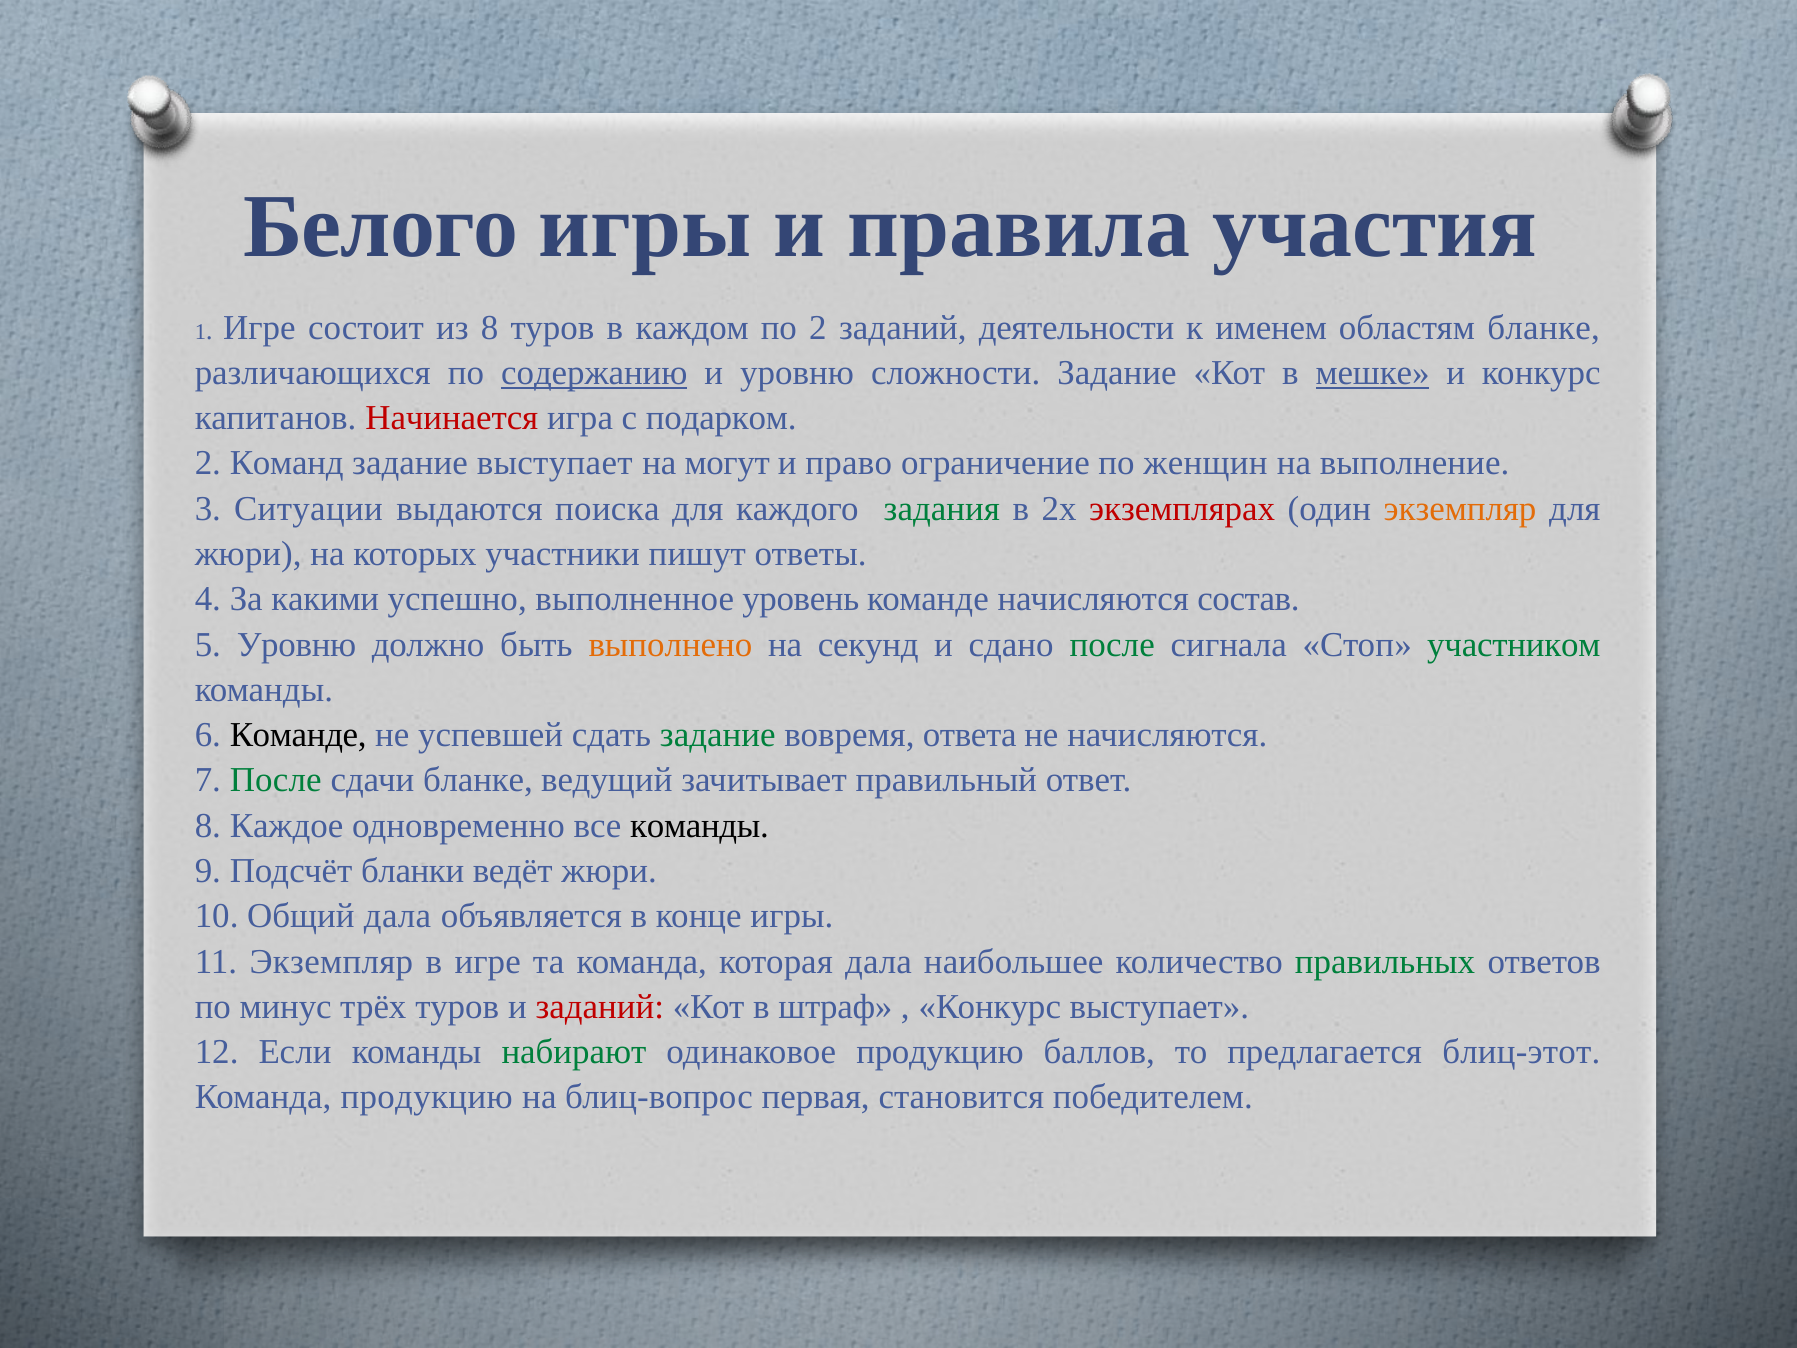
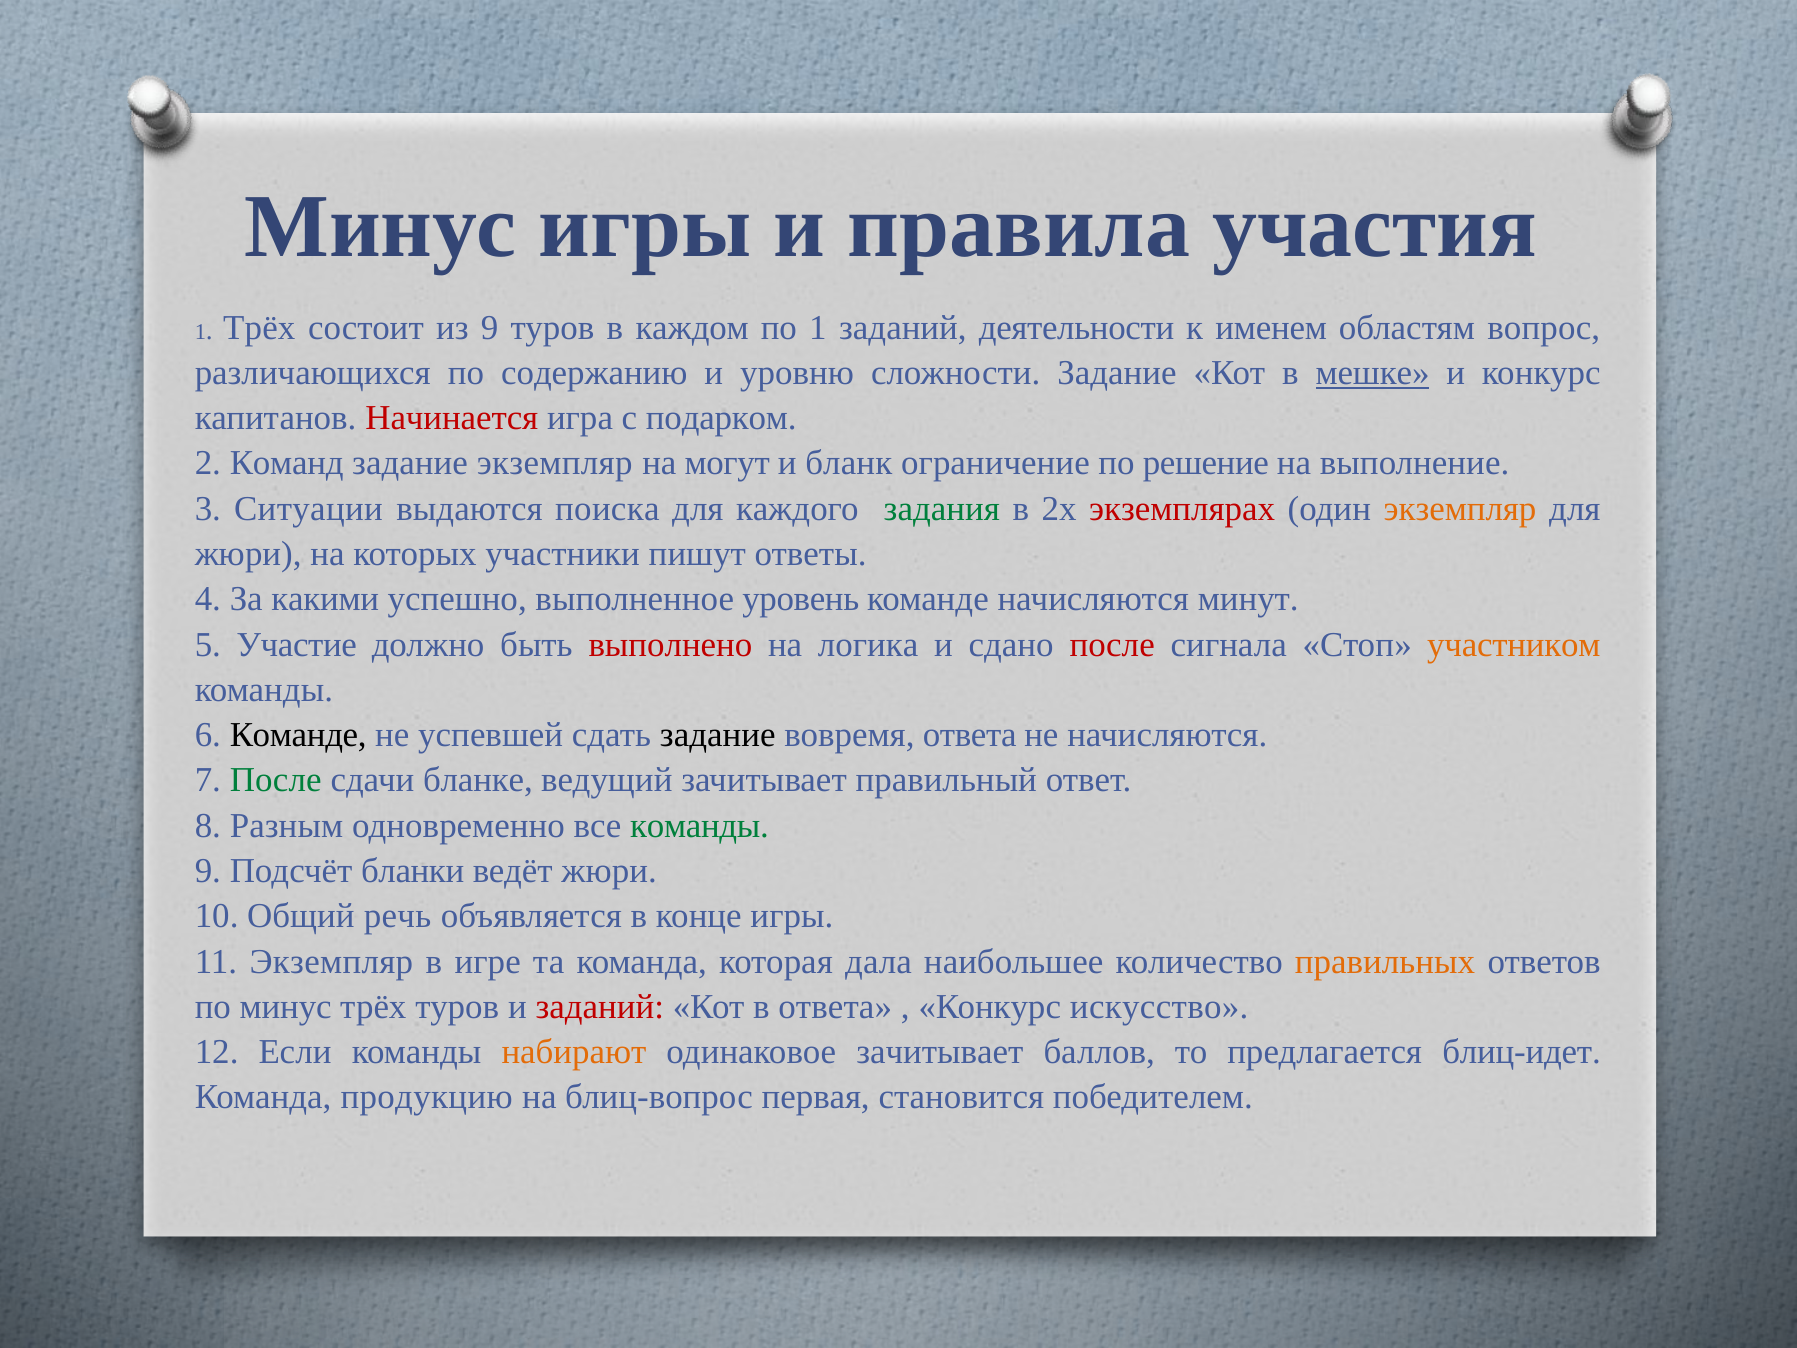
Белого: Белого -> Минус (381, 226)
1 Игре: Игре -> Трёх (259, 327)
из 8: 8 -> 9 (490, 327)
по 2: 2 -> 1 (818, 327)
областям бланке: бланке -> вопрос (1544, 327)
содержанию underline: present -> none (594, 373)
задание выступает: выступает -> экземпляр (555, 463)
право: право -> бланк (849, 463)
женщин: женщин -> решение (1206, 463)
состав: состав -> минут (1248, 599)
5 Уровню: Уровню -> Участие (297, 644)
выполнено colour: orange -> red (670, 644)
секунд: секунд -> логика (868, 644)
после colour: green -> red (1112, 644)
участником colour: green -> orange (1514, 644)
задание colour: green -> black (718, 735)
Каждое: Каждое -> Разным (286, 826)
команды colour: black -> green (700, 826)
Общий дала: дала -> речь (398, 916)
правильных colour: green -> orange (1385, 961)
в штраф: штраф -> ответа (835, 1007)
Конкурс выступает: выступает -> искусство (1159, 1007)
набирают colour: green -> orange (574, 1052)
одинаковое продукцию: продукцию -> зачитывает (940, 1052)
блиц-этот: блиц-этот -> блиц-идет (1522, 1052)
